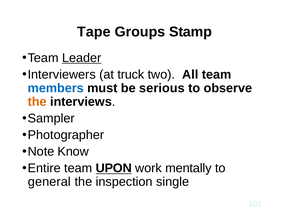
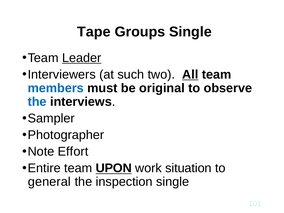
Groups Stamp: Stamp -> Single (190, 32)
truck: truck -> such (131, 74)
All underline: none -> present (190, 74)
serious: serious -> original (162, 88)
the colour: orange -> blue (37, 102)
Know: Know -> Effort (73, 152)
mentally: mentally -> situation (188, 168)
